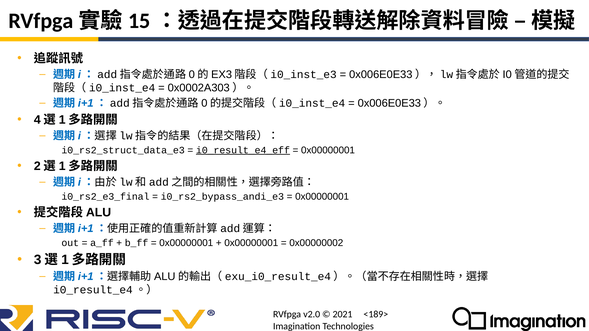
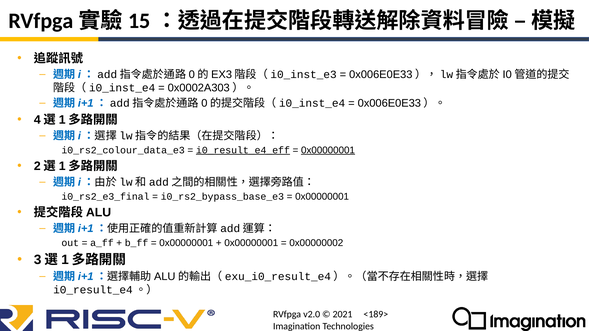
i0_rs2_struct_data_e3: i0_rs2_struct_data_e3 -> i0_rs2_colour_data_e3 (123, 150)
0x00000001 underline: none -> present (328, 150)
i0_rs2_bypass_andi_e3: i0_rs2_bypass_andi_e3 -> i0_rs2_bypass_base_e3 (222, 197)
